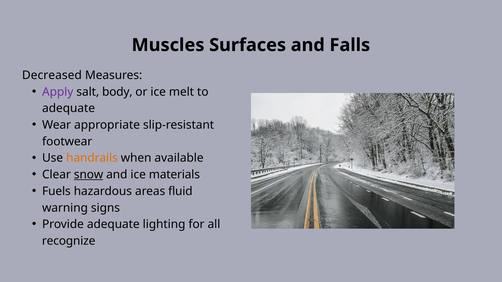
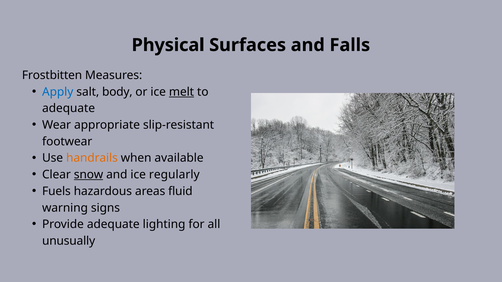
Muscles: Muscles -> Physical (168, 45)
Decreased: Decreased -> Frostbitten (52, 75)
Apply colour: purple -> blue (58, 92)
melt underline: none -> present (181, 92)
materials: materials -> regularly (174, 175)
recognize: recognize -> unusually (69, 241)
